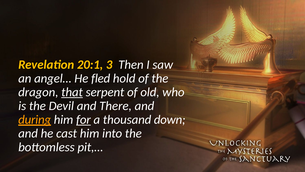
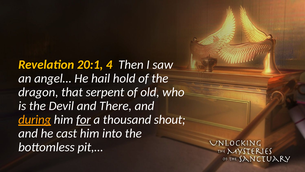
3: 3 -> 4 (109, 64)
fled: fled -> hail (101, 78)
that underline: present -> none (72, 92)
down: down -> shout (170, 119)
